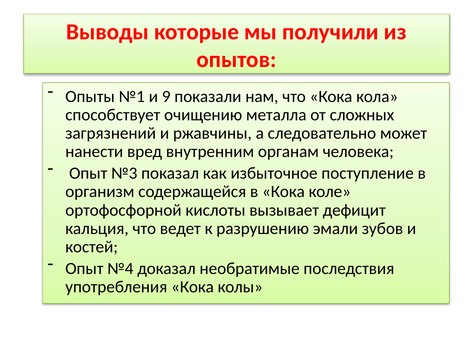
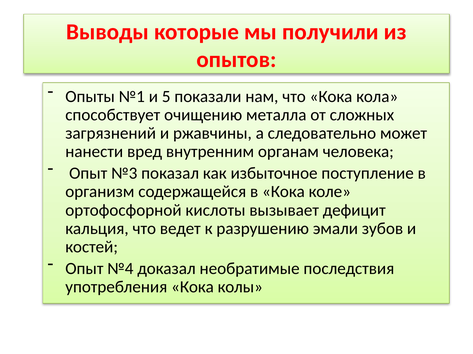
9: 9 -> 5 (166, 97)
